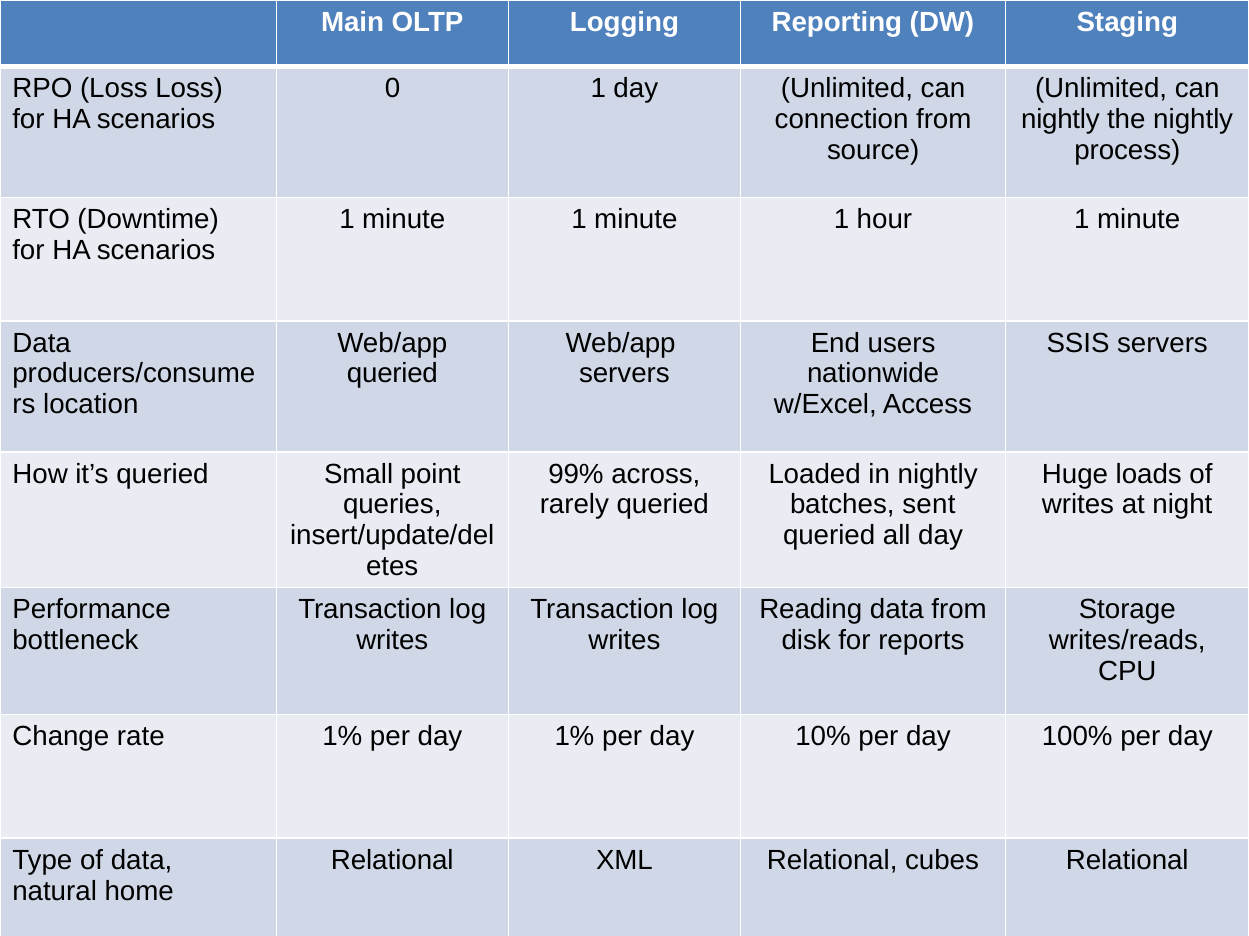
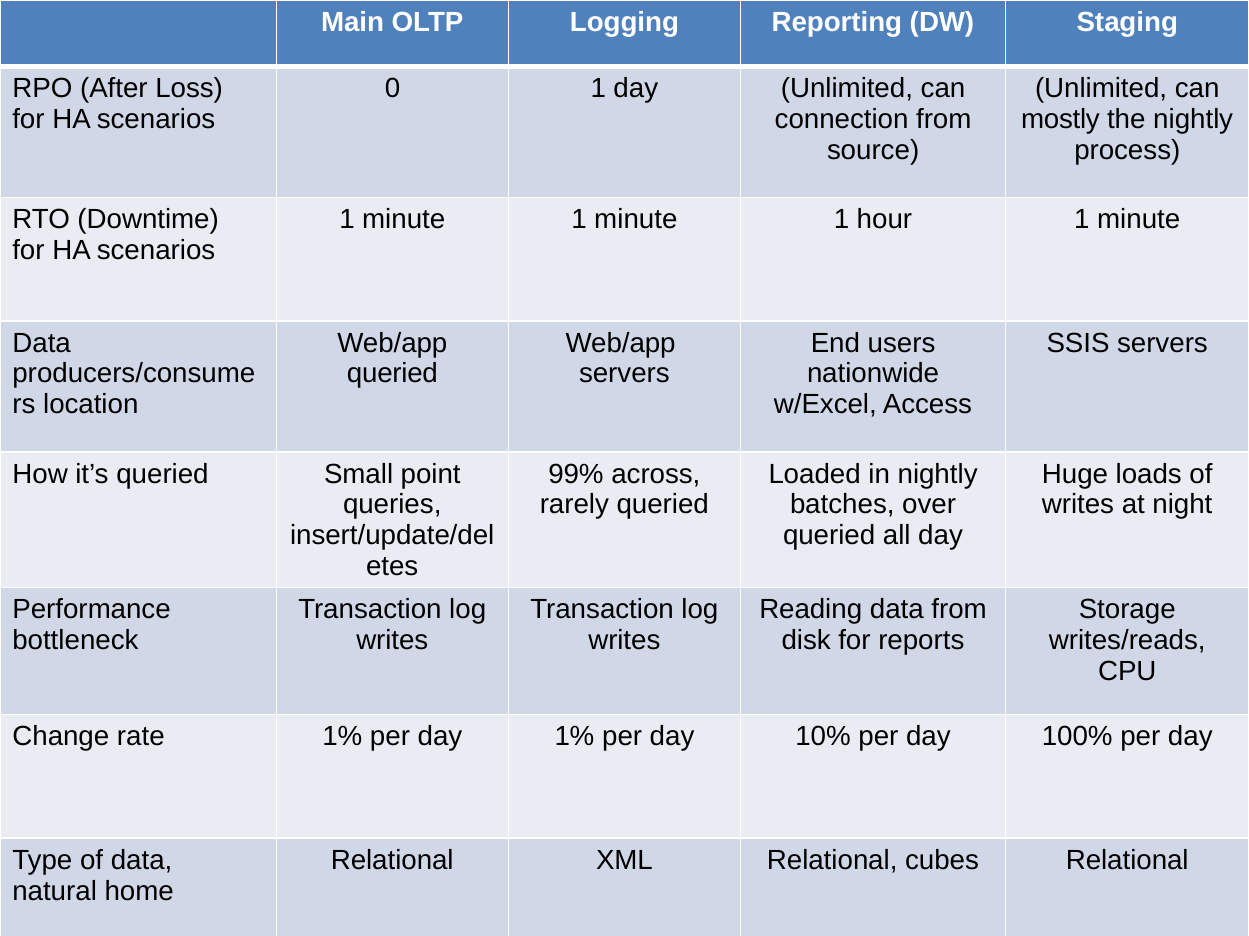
RPO Loss: Loss -> After (114, 89)
nightly: nightly -> mostly (1060, 119)
sent: sent -> over (929, 505)
